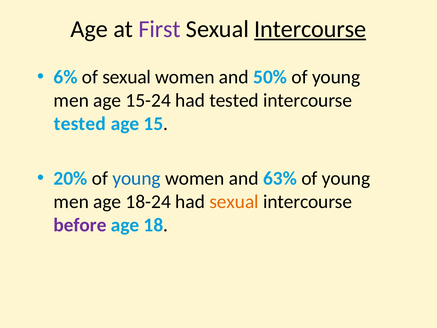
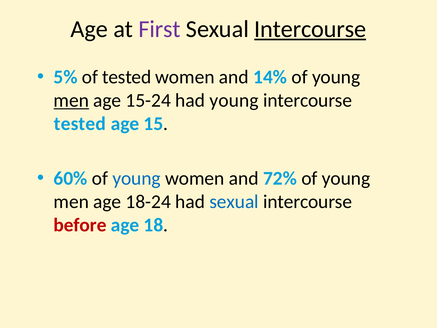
6%: 6% -> 5% (66, 77)
of sexual: sexual -> tested (127, 77)
50%: 50% -> 14% (270, 77)
men underline: none -> present (71, 100)
had tested: tested -> young (234, 100)
20%: 20% -> 60% (70, 178)
63%: 63% -> 72% (280, 178)
sexual colour: orange -> blue (234, 202)
before colour: purple -> red (80, 225)
